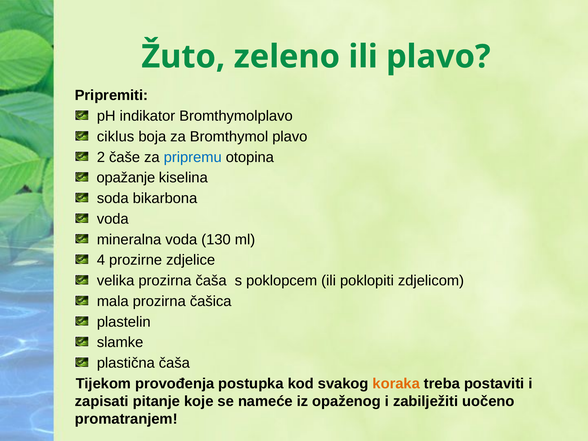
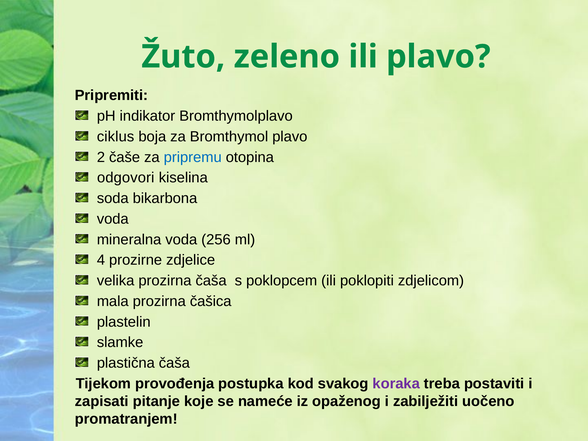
opažanje: opažanje -> odgovori (126, 178)
130: 130 -> 256 (216, 240)
koraka colour: orange -> purple (396, 384)
